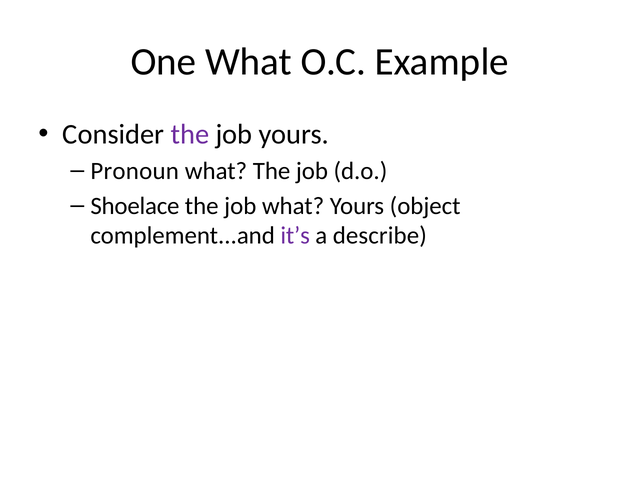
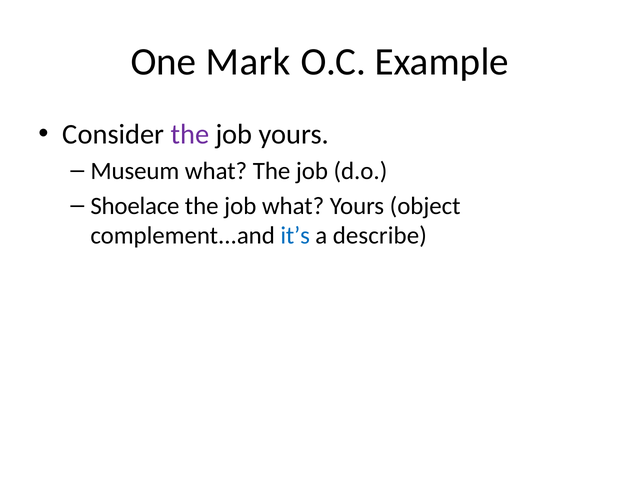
One What: What -> Mark (248, 62)
Pronoun: Pronoun -> Museum (135, 171)
it’s colour: purple -> blue (295, 236)
